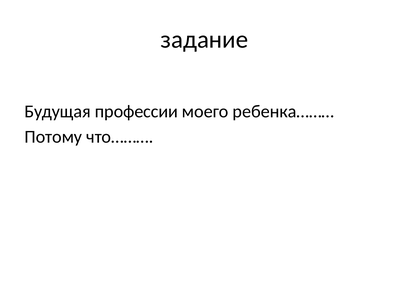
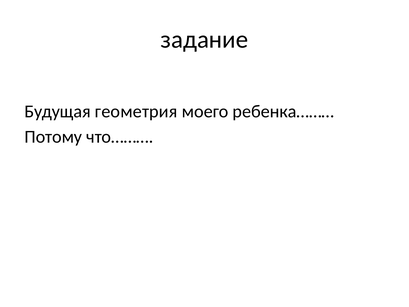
профессии: профессии -> геометрия (136, 111)
